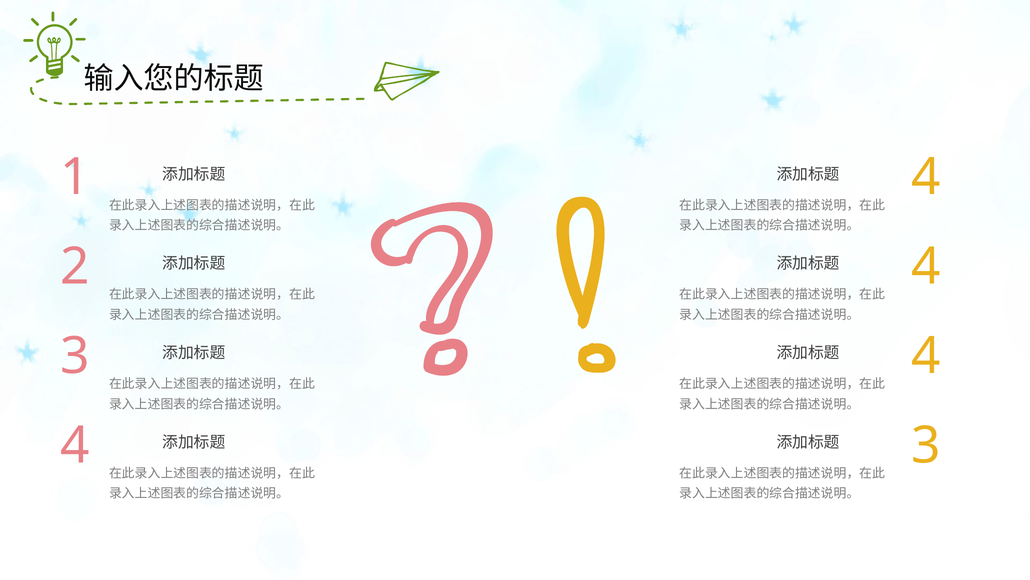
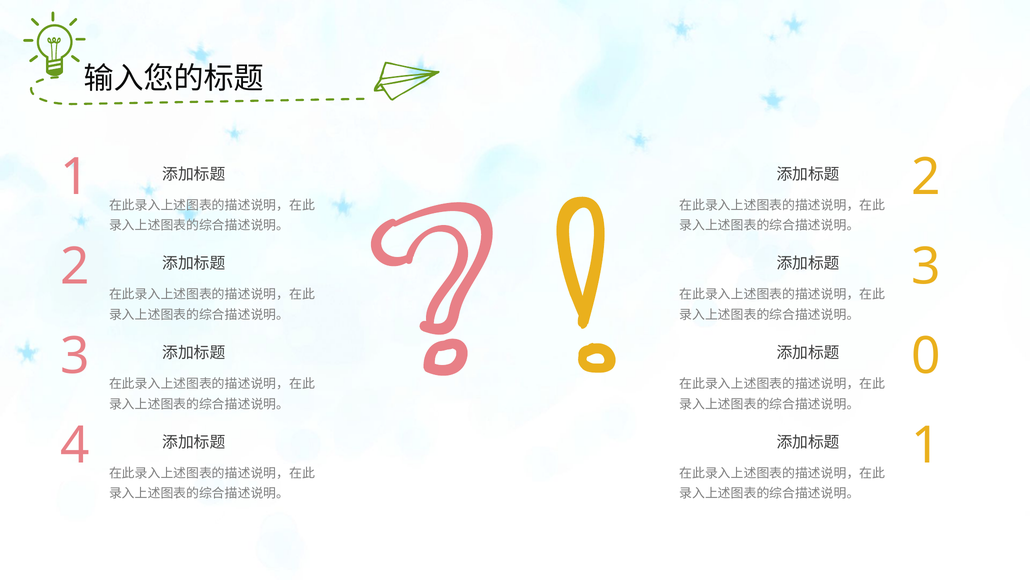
4: 4 -> 2 (926, 177)
4: 4 -> 3 (926, 267)
4: 4 -> 0 (926, 356)
3: 3 -> 1 (926, 445)
